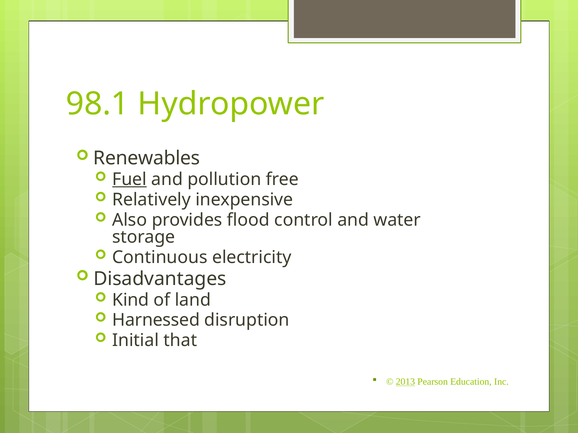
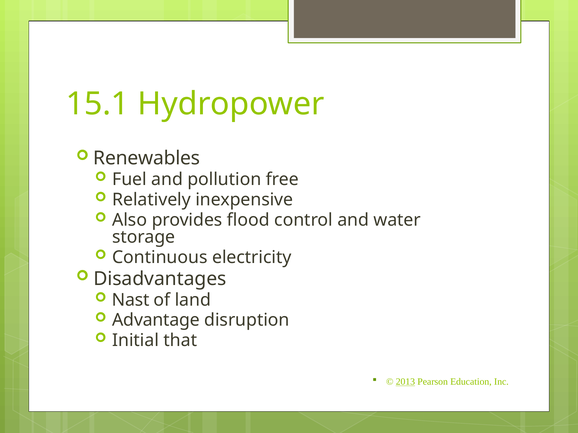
98.1: 98.1 -> 15.1 (98, 104)
Fuel underline: present -> none (129, 180)
Kind: Kind -> Nast (131, 300)
Harnessed: Harnessed -> Advantage (156, 321)
